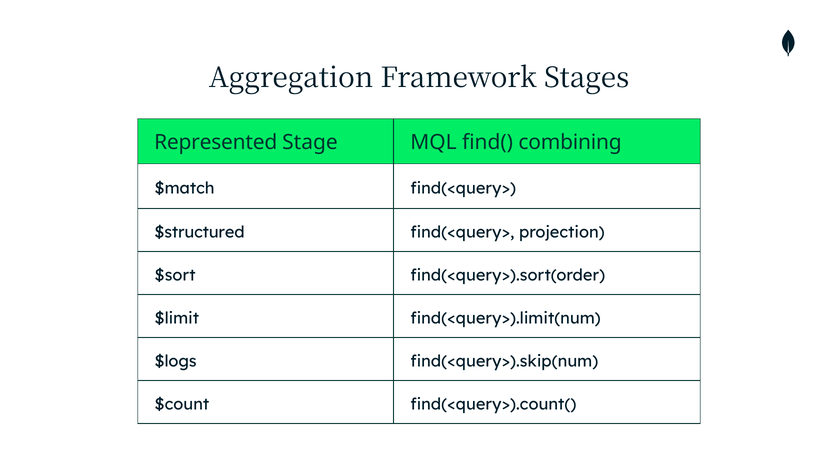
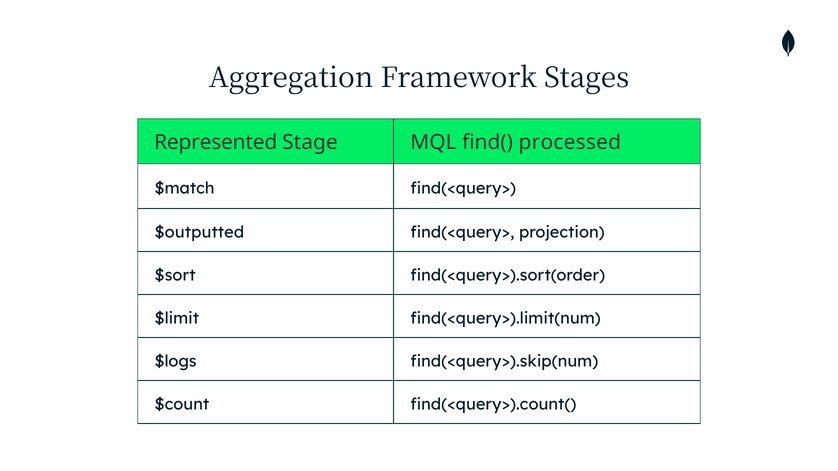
combining: combining -> processed (570, 143)
$structured: $structured -> $outputted (199, 232)
